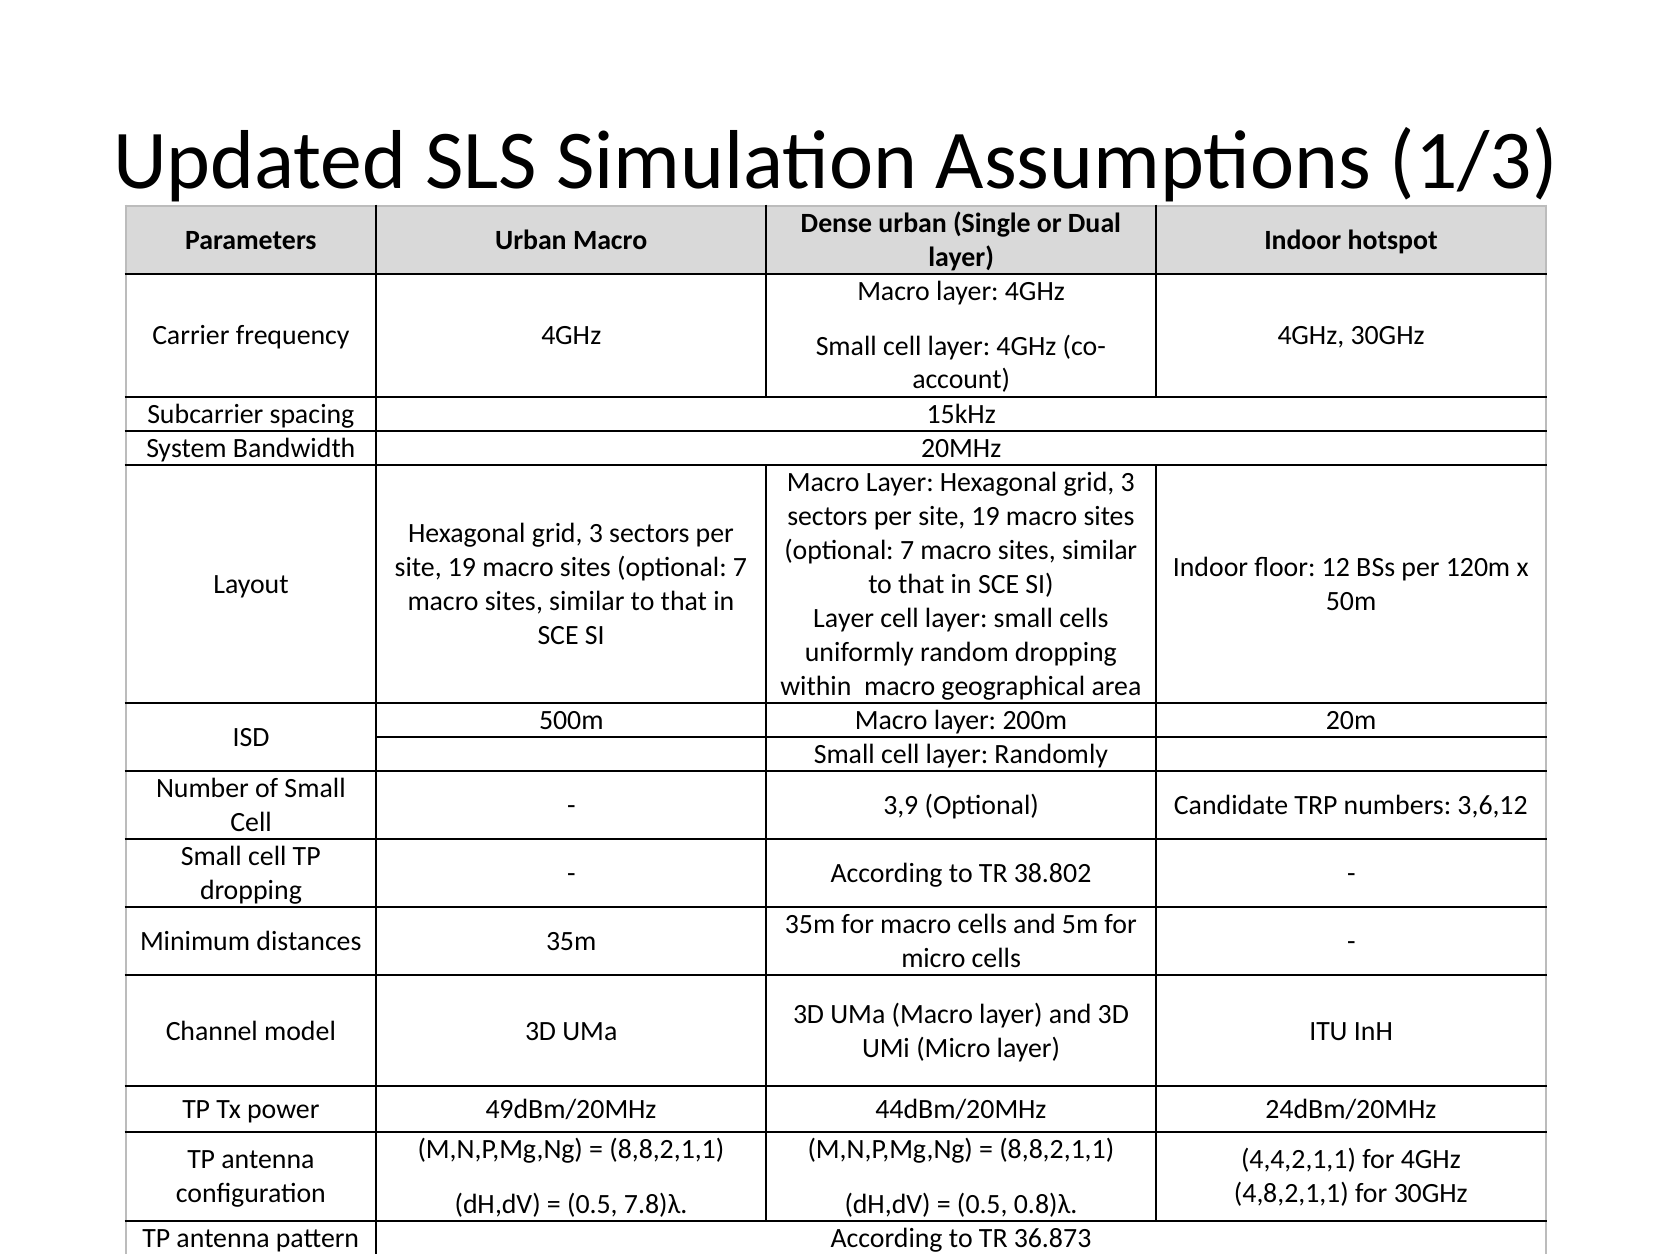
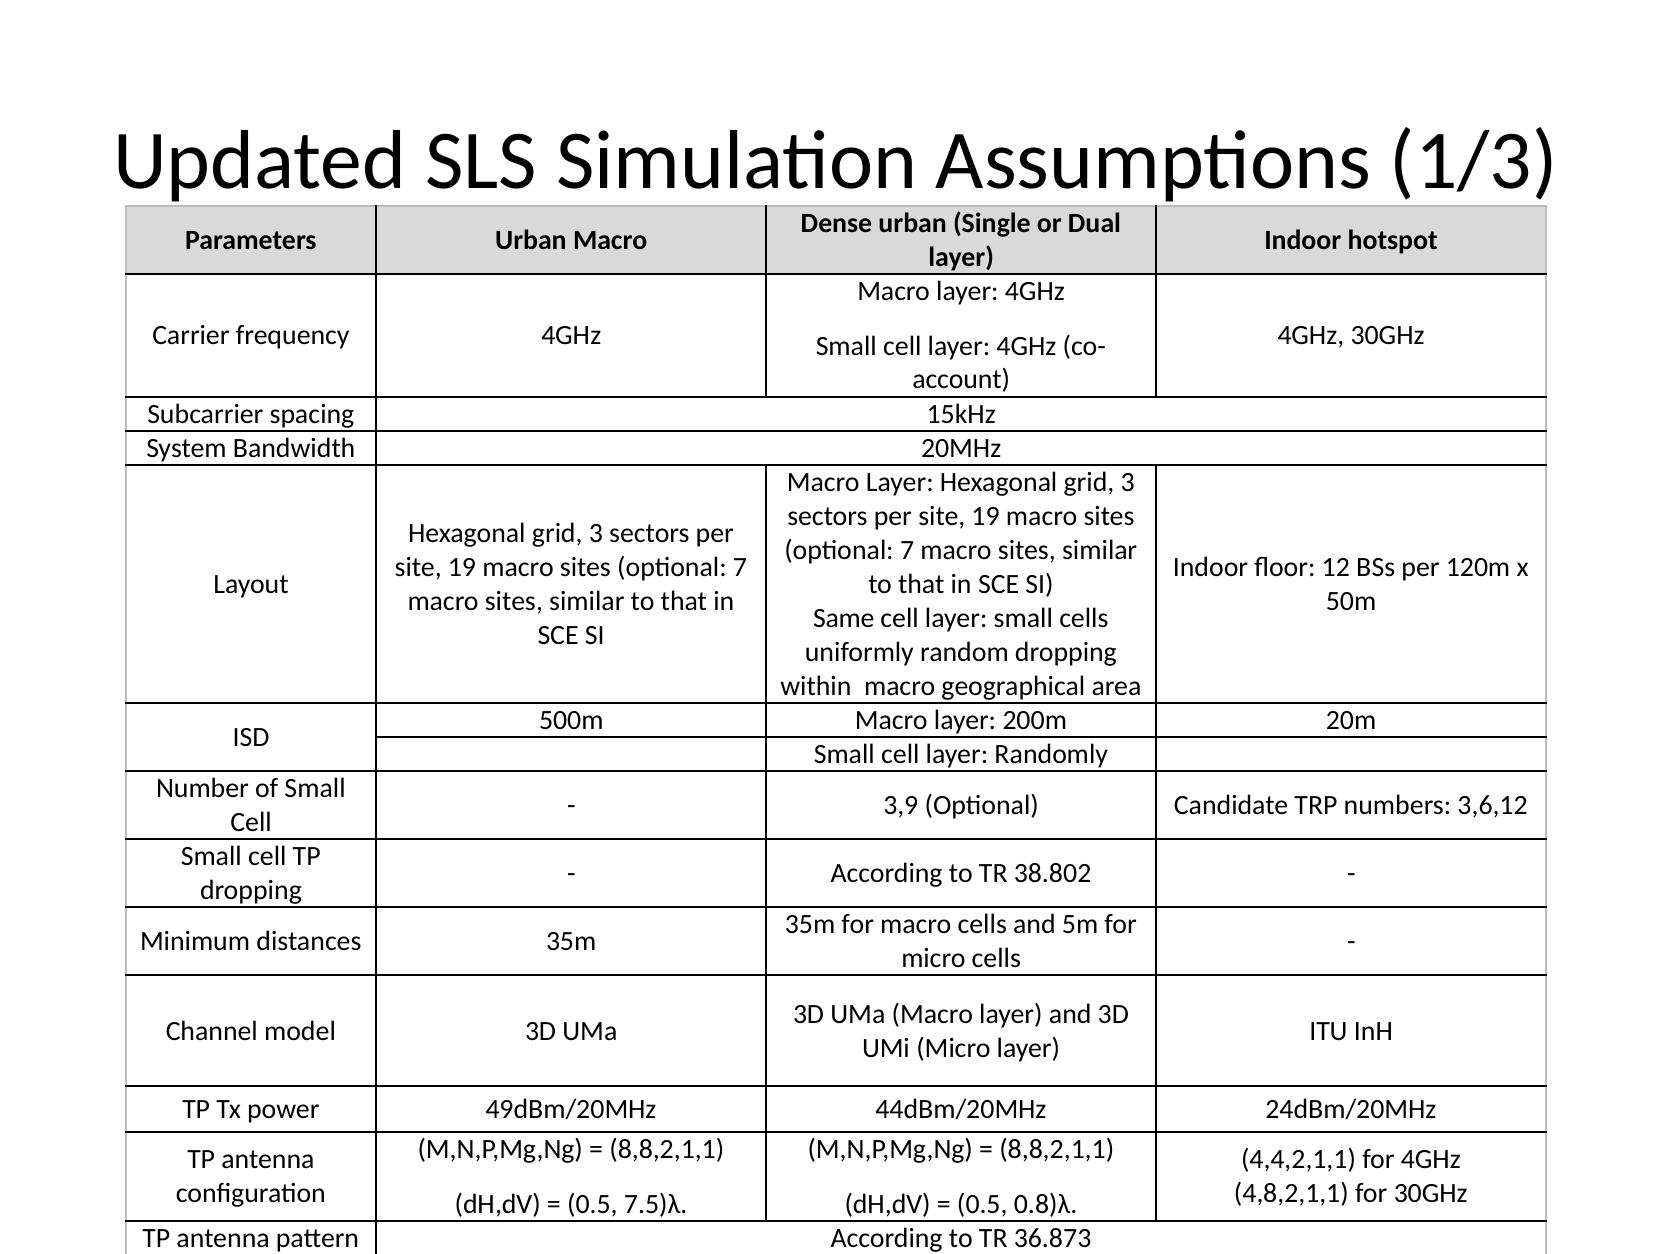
Layer: Layer -> Same (844, 618)
7.8)λ: 7.8)λ -> 7.5)λ (656, 1204)
